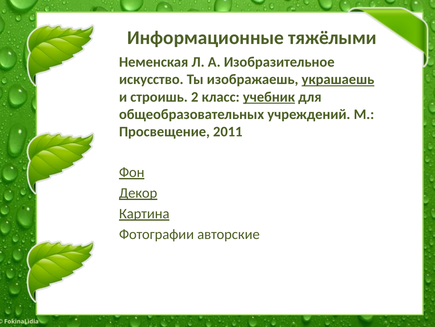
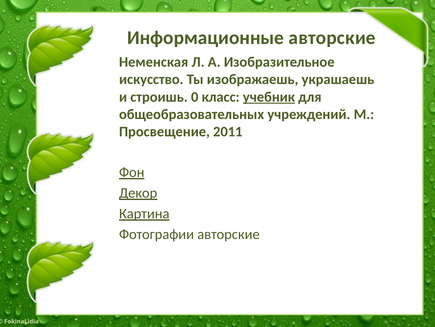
Информационные тяжёлыми: тяжёлыми -> авторские (332, 38)
украшаешь underline: present -> none (338, 79)
2: 2 -> 0 (195, 97)
